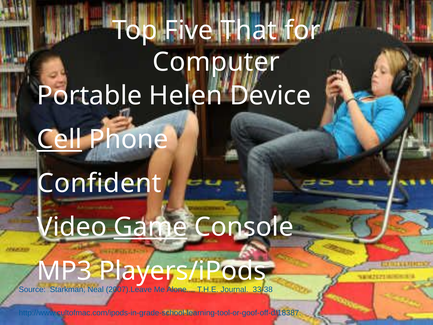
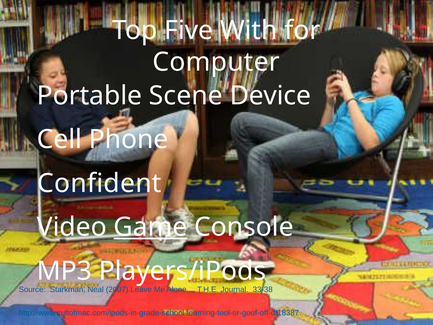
That: That -> With (249, 30)
Helen: Helen -> Scene (186, 96)
Cell underline: present -> none (59, 139)
